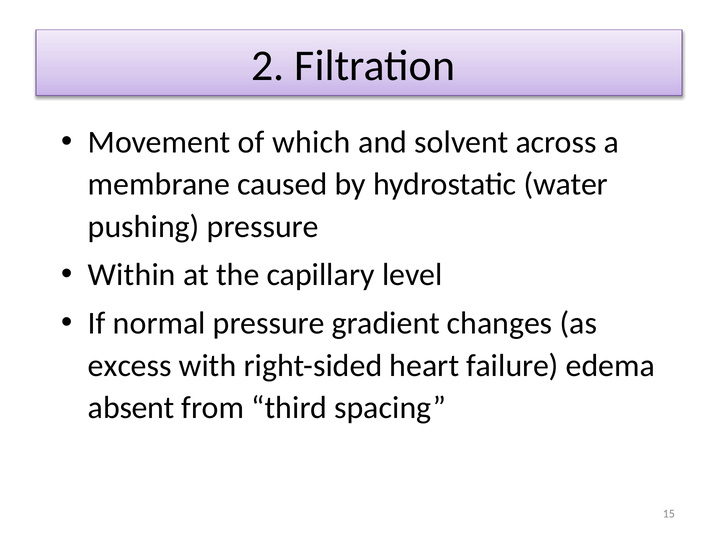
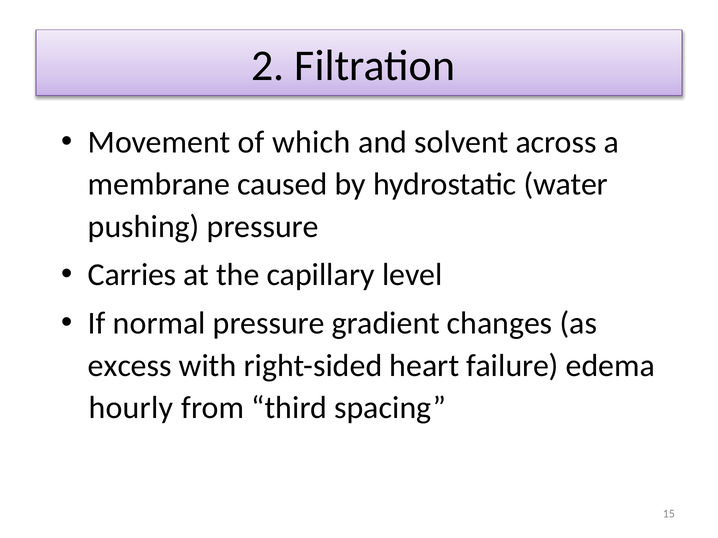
Within: Within -> Carries (132, 275)
absent: absent -> hourly (131, 408)
